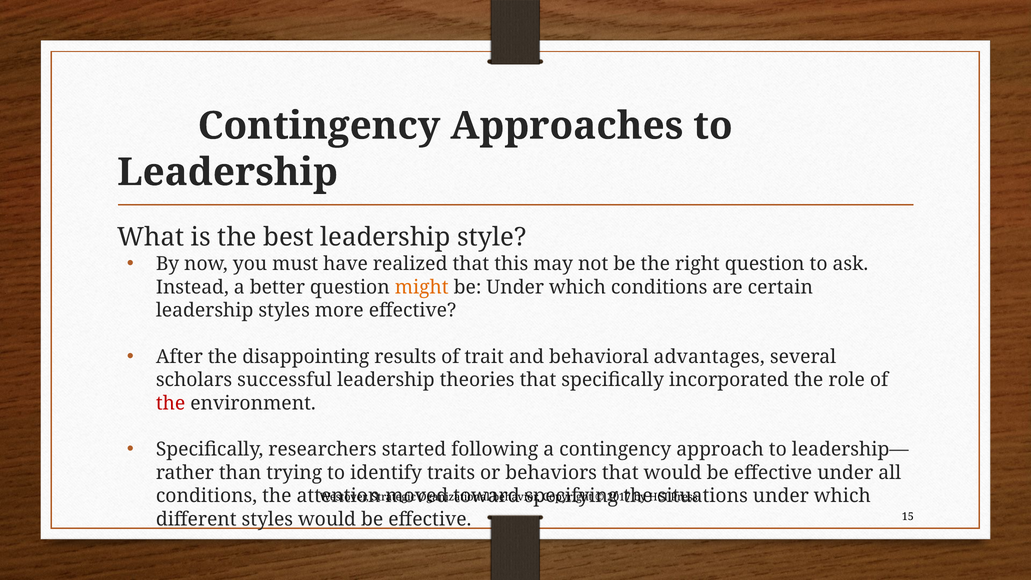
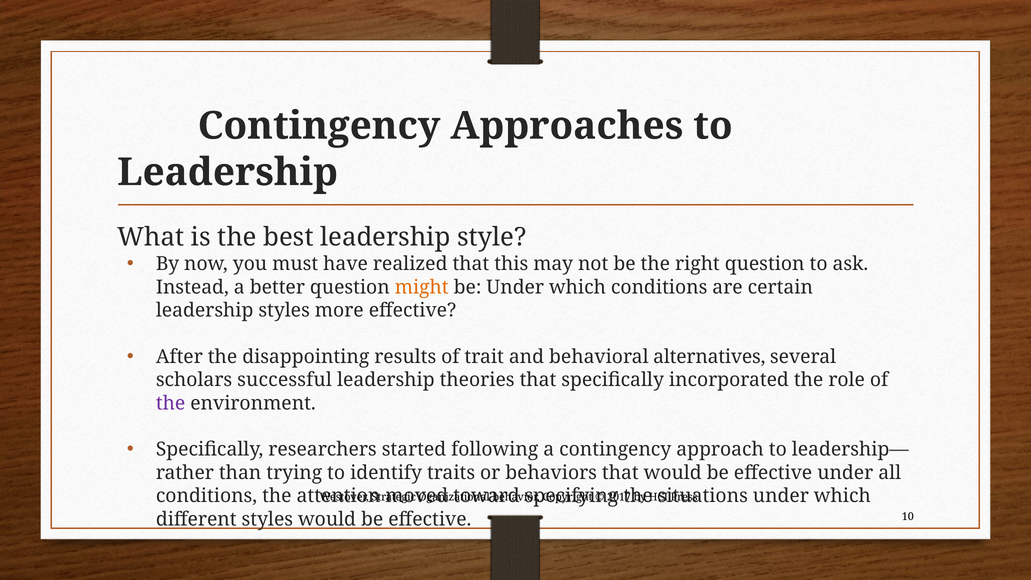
advantages: advantages -> alternatives (709, 357)
the colour: red -> purple (171, 403)
15: 15 -> 10 (908, 516)
